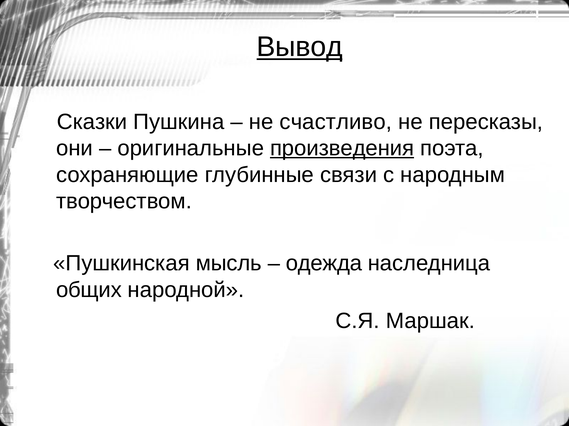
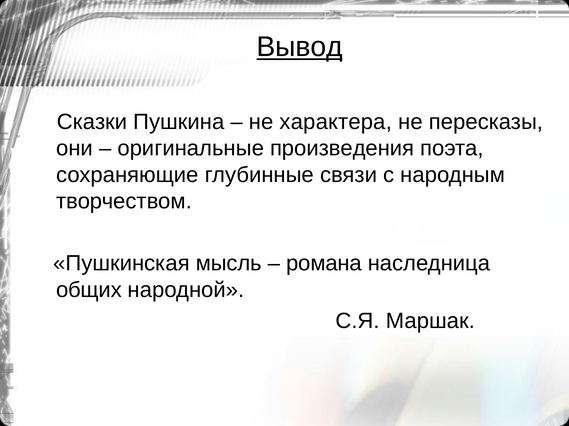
счастливо: счастливо -> характера (336, 122)
произведения underline: present -> none (342, 149)
одежда: одежда -> романа (324, 264)
